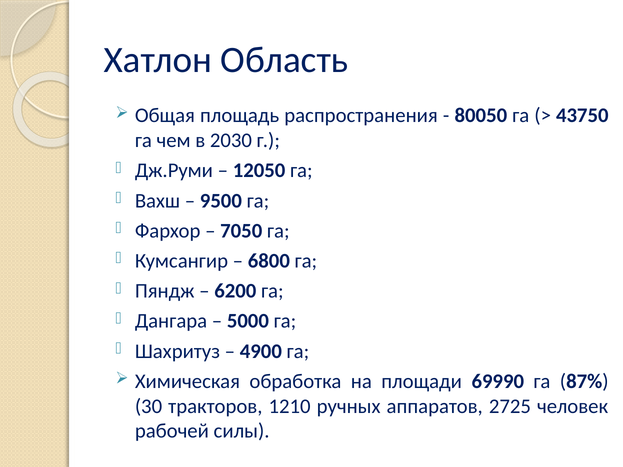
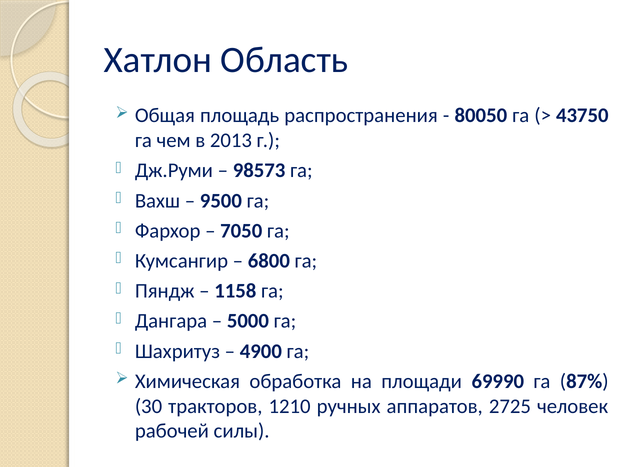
2030: 2030 -> 2013 (231, 141)
12050: 12050 -> 98573 (259, 171)
6200: 6200 -> 1158 (235, 291)
